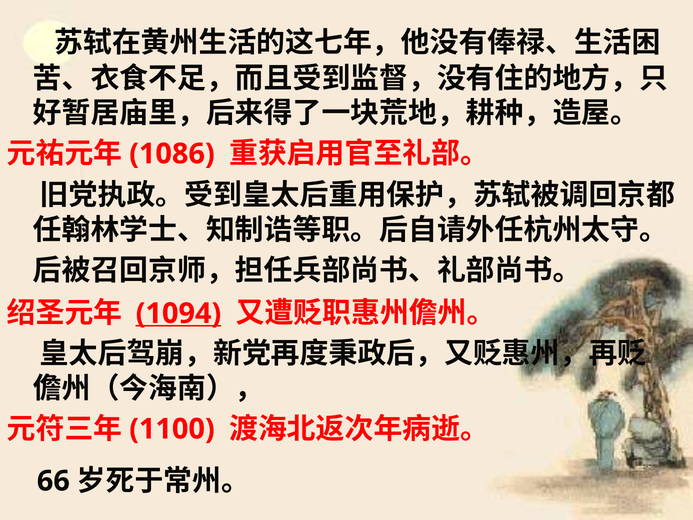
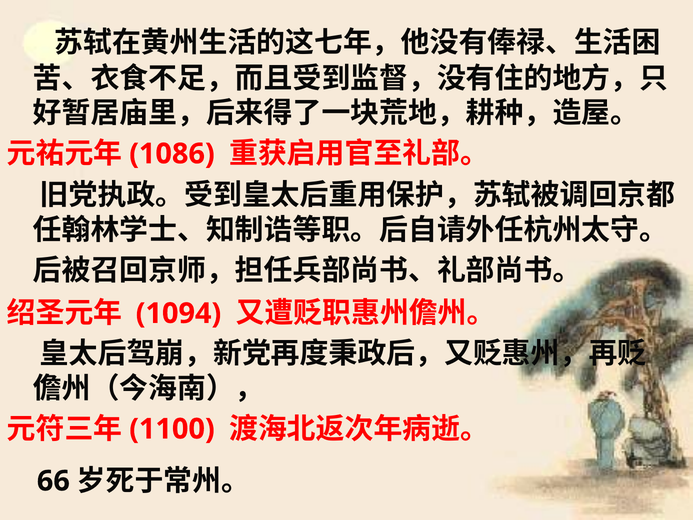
1094 underline: present -> none (178, 313)
